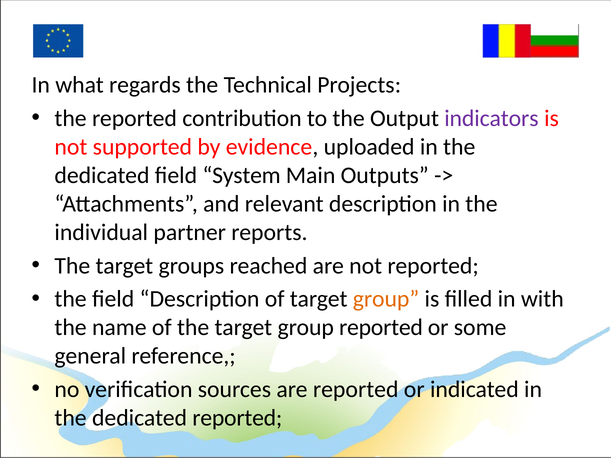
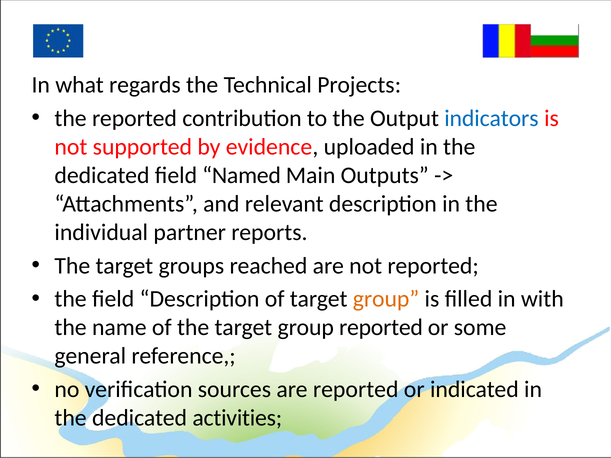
indicators colour: purple -> blue (491, 118)
System: System -> Named (242, 176)
dedicated reported: reported -> activities (237, 418)
